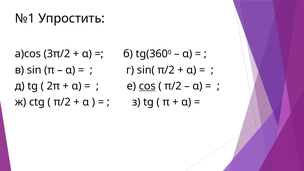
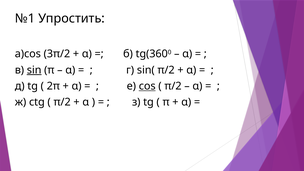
sin underline: none -> present (34, 70)
